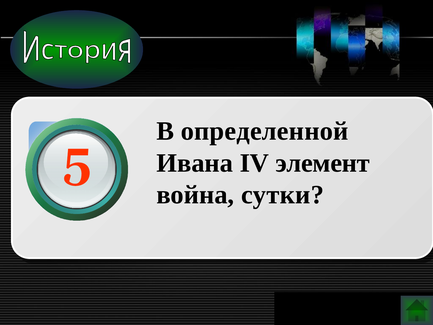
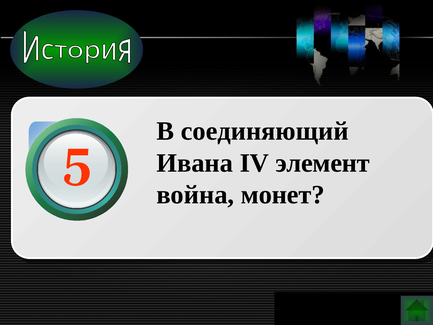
определенной: определенной -> соединяющий (265, 131)
сутки: сутки -> монет (283, 195)
